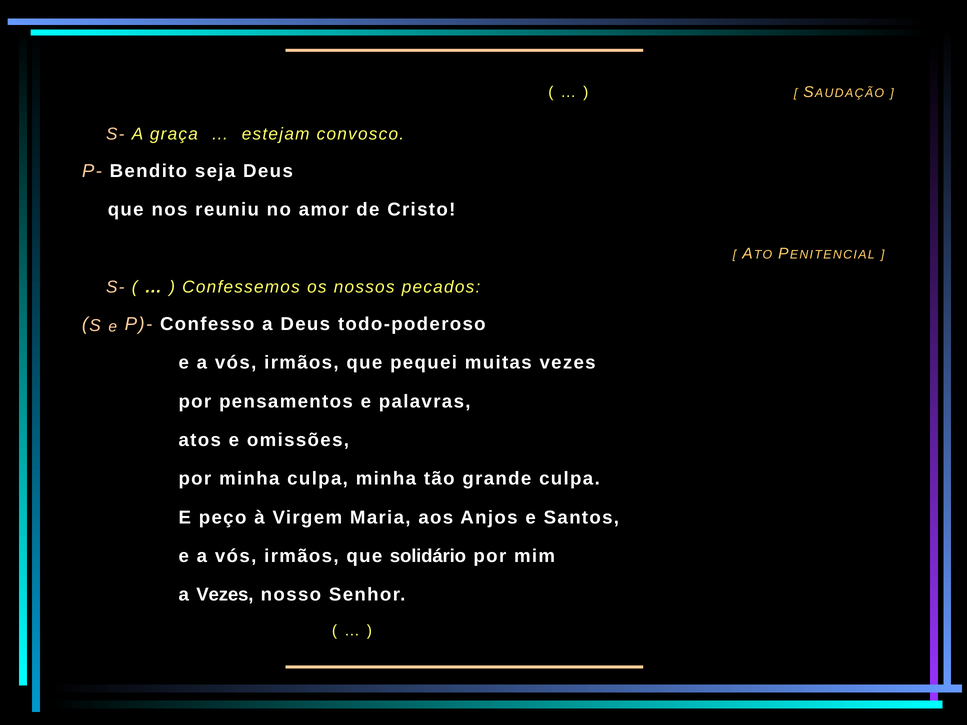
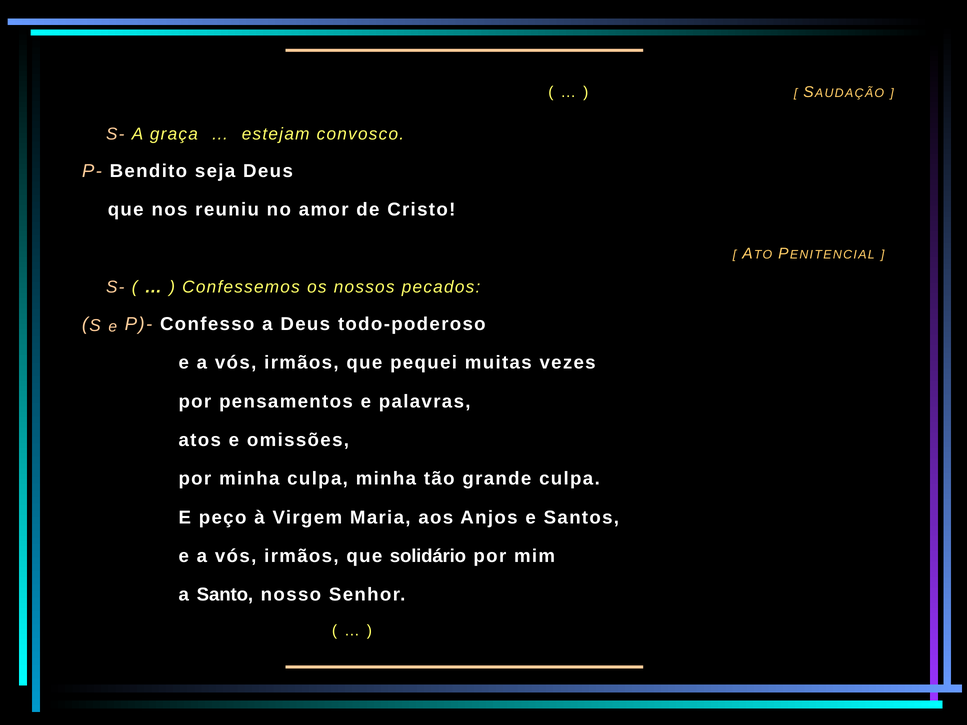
a Vezes: Vezes -> Santo (225, 595)
